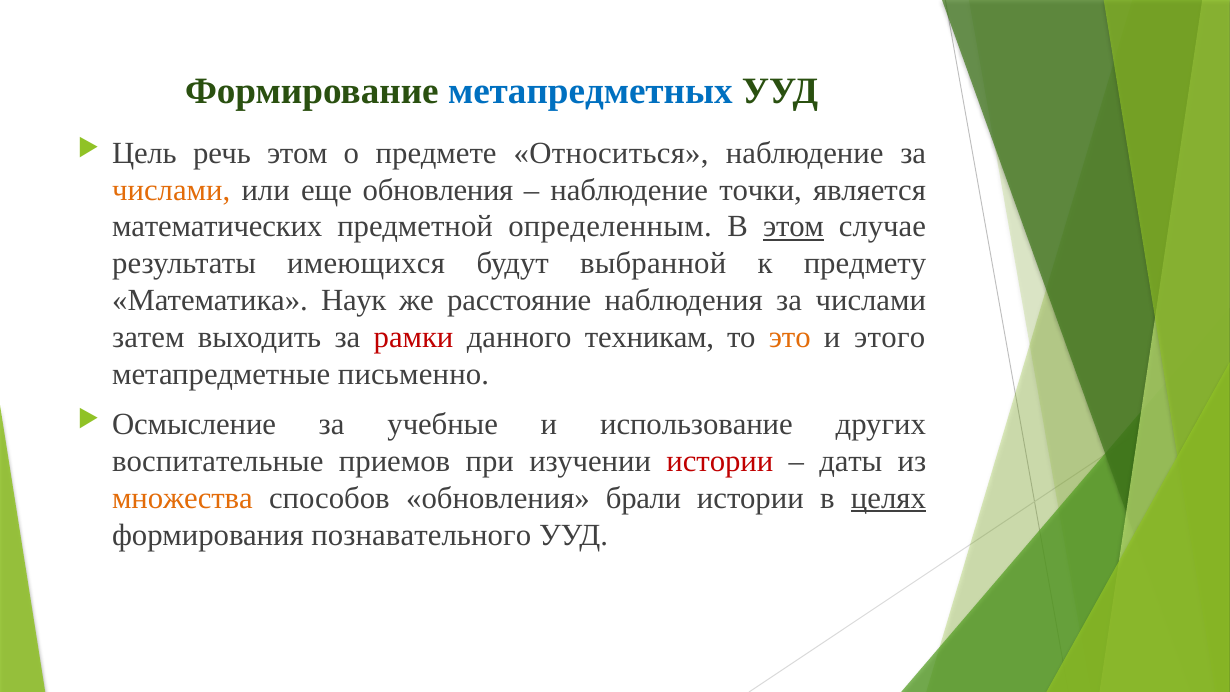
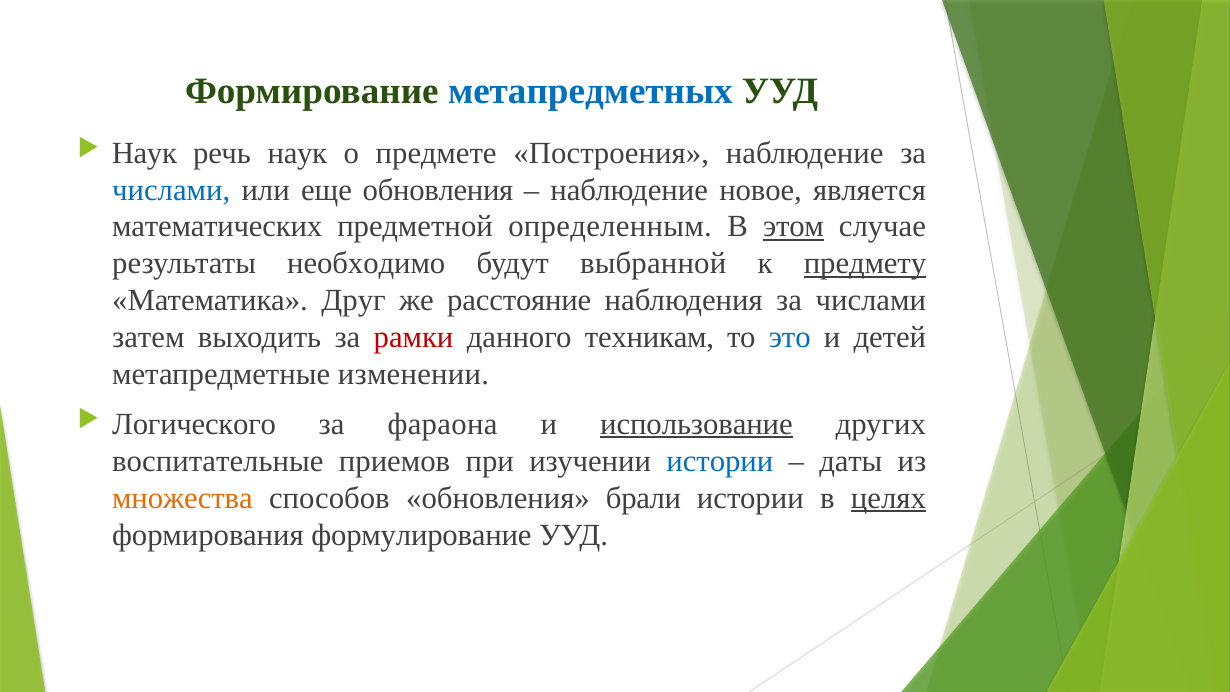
Цель: Цель -> Наук (144, 153)
речь этом: этом -> наук (297, 153)
Относиться: Относиться -> Построения (611, 153)
числами colour: orange -> blue (171, 190)
точки: точки -> новое (761, 190)
имеющихся: имеющихся -> необходимо (366, 264)
предмету underline: none -> present (865, 264)
Наук: Наук -> Друг (354, 301)
это colour: orange -> blue (790, 337)
этого: этого -> детей (890, 337)
письменно: письменно -> изменении (413, 374)
Осмысление: Осмысление -> Логического (194, 424)
учебные: учебные -> фараона (442, 424)
использование underline: none -> present (696, 424)
истории colour: red -> blue (720, 461)
познавательного: познавательного -> формулирование (421, 535)
